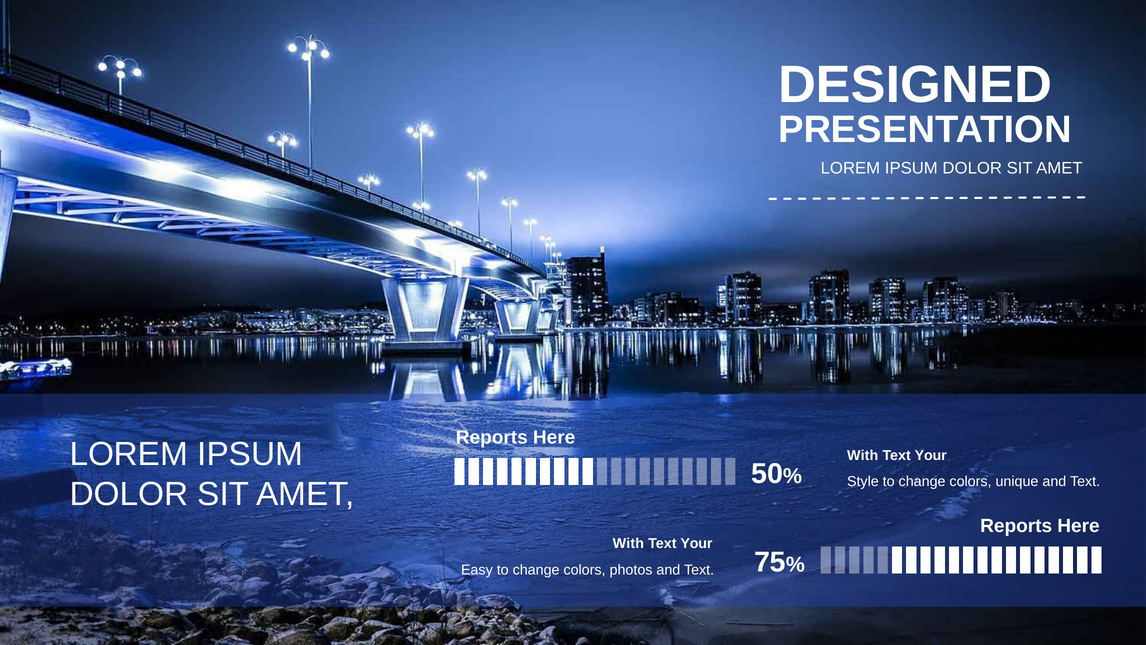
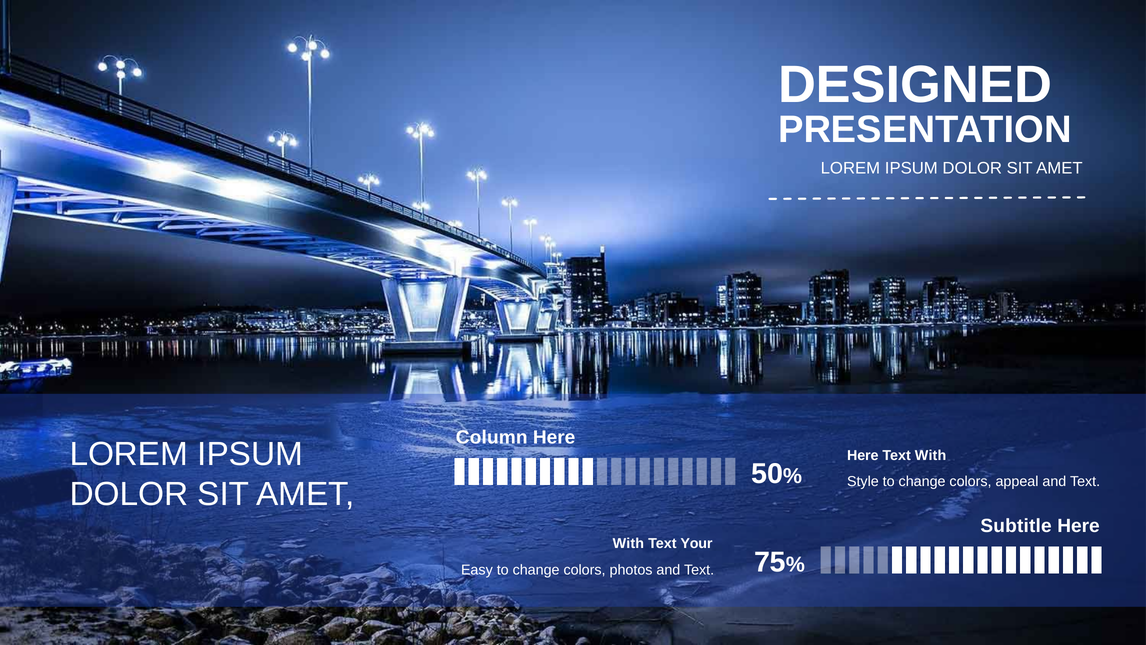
Reports: Reports -> Column (492, 437)
With: With -> Here (863, 455)
Your: Your -> With (931, 455)
unique: unique -> appeal (1017, 481)
Reports: Reports -> Subtitle (1016, 526)
